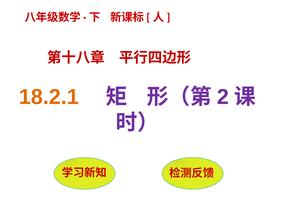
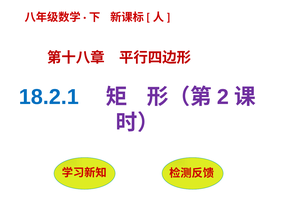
18.2.1 colour: orange -> blue (49, 97)
